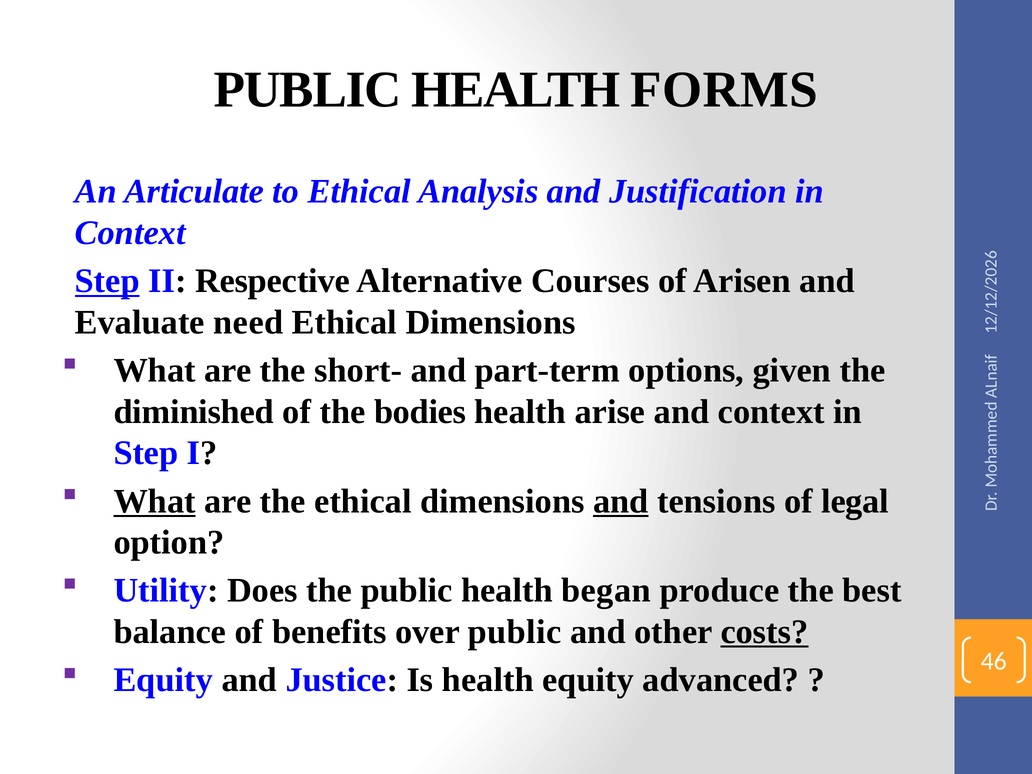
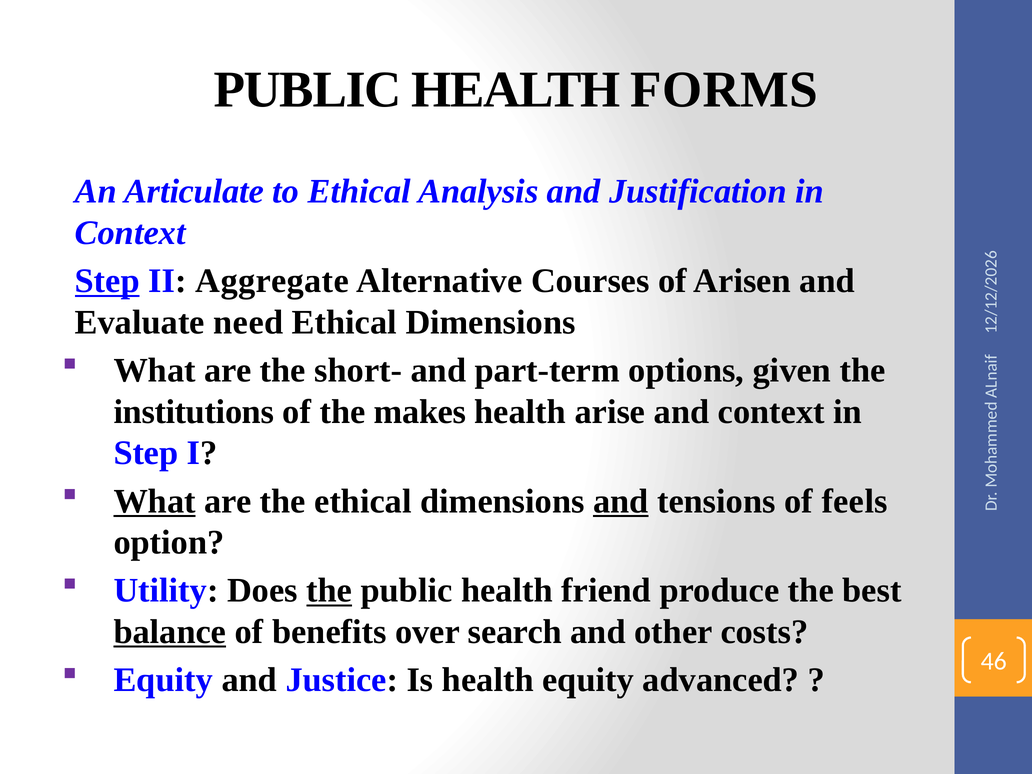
Respective: Respective -> Aggregate (272, 281)
diminished: diminished -> institutions (194, 412)
bodies: bodies -> makes (420, 412)
legal: legal -> feels (855, 501)
the underline: none -> present (329, 591)
began: began -> friend (606, 591)
balance underline: none -> present (170, 632)
over public: public -> search (515, 632)
costs underline: present -> none (764, 632)
